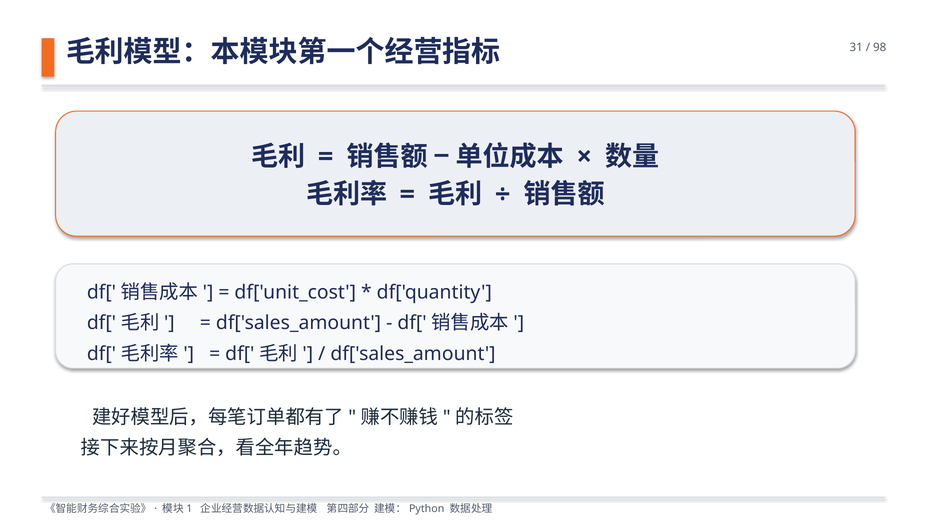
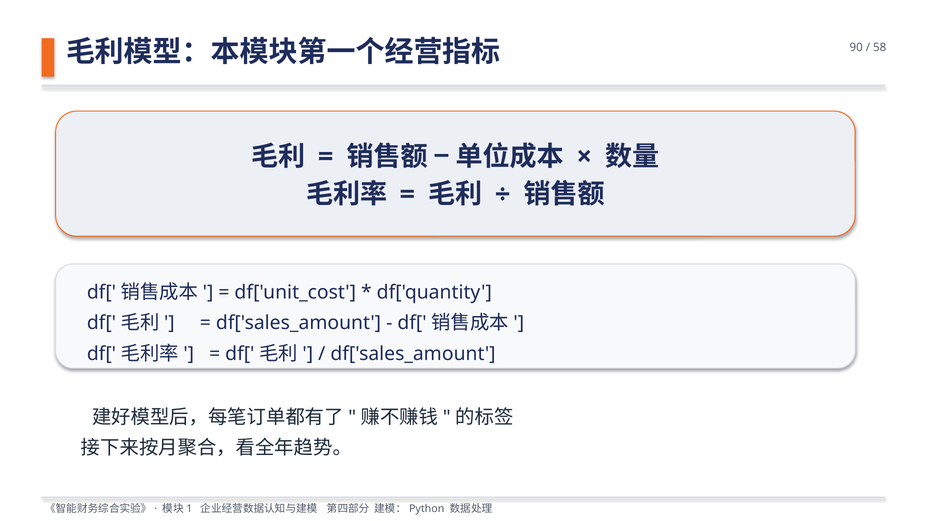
31: 31 -> 90 (856, 47)
98: 98 -> 58 (880, 47)
